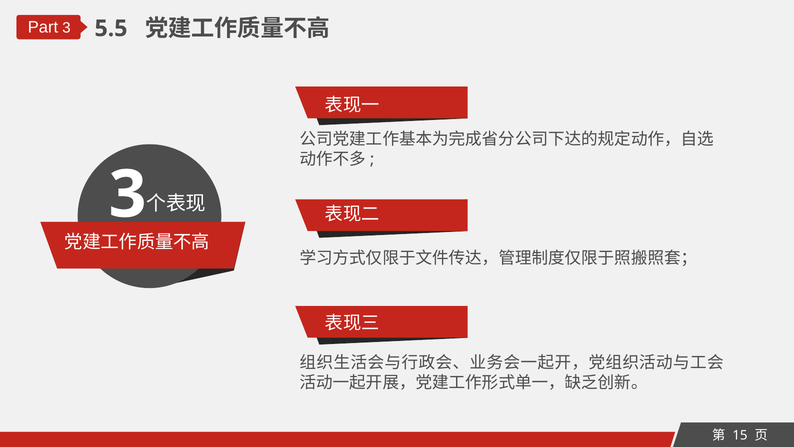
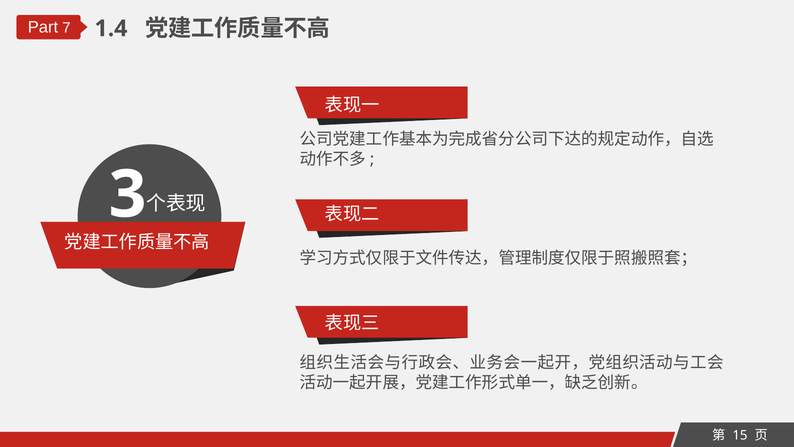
Part 3: 3 -> 7 (66, 28)
5.5: 5.5 -> 1.4 (111, 28)
